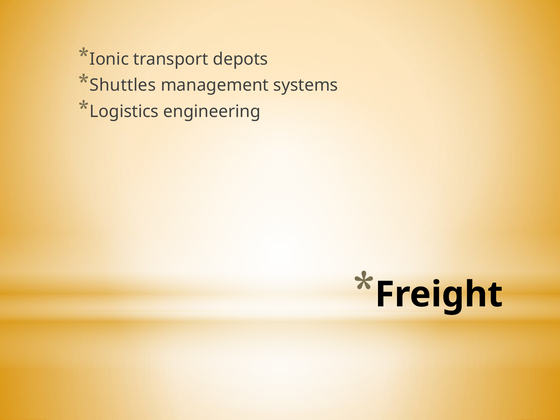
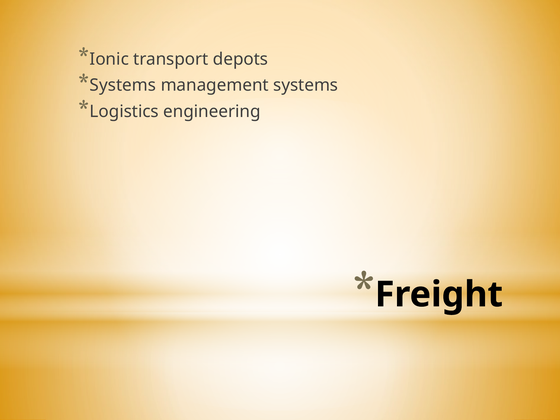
Shuttles: Shuttles -> Systems (123, 85)
